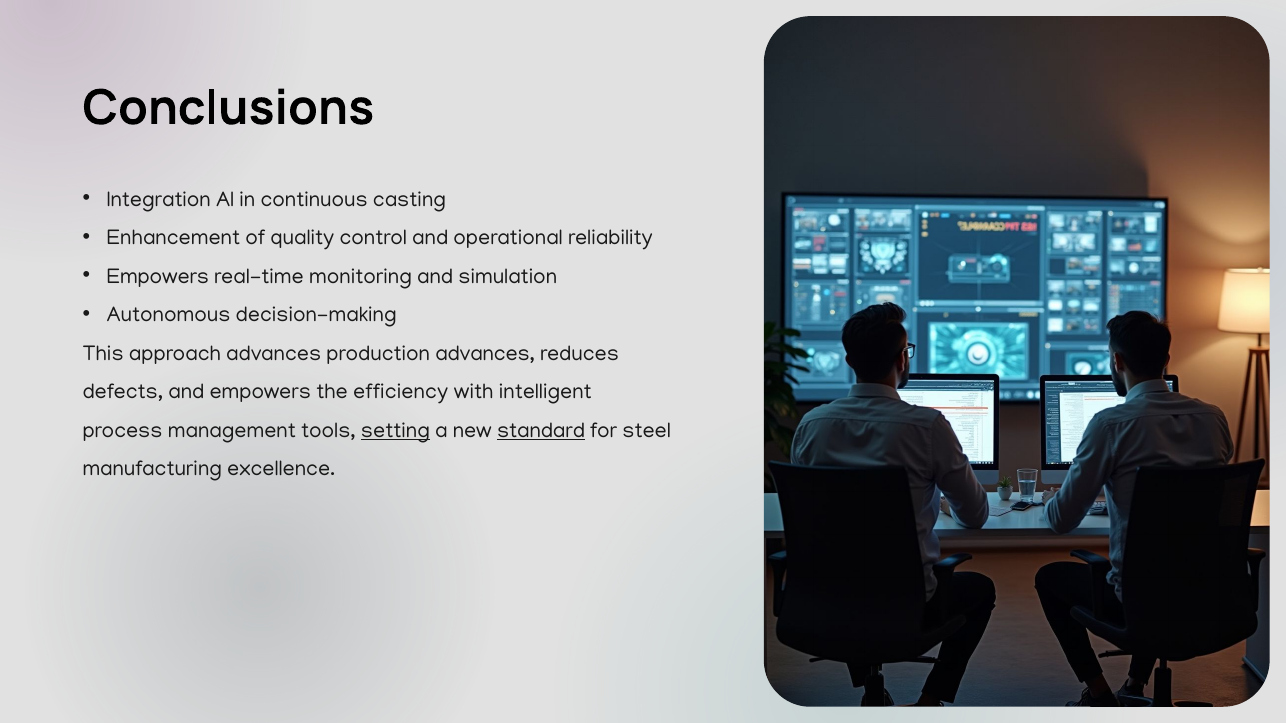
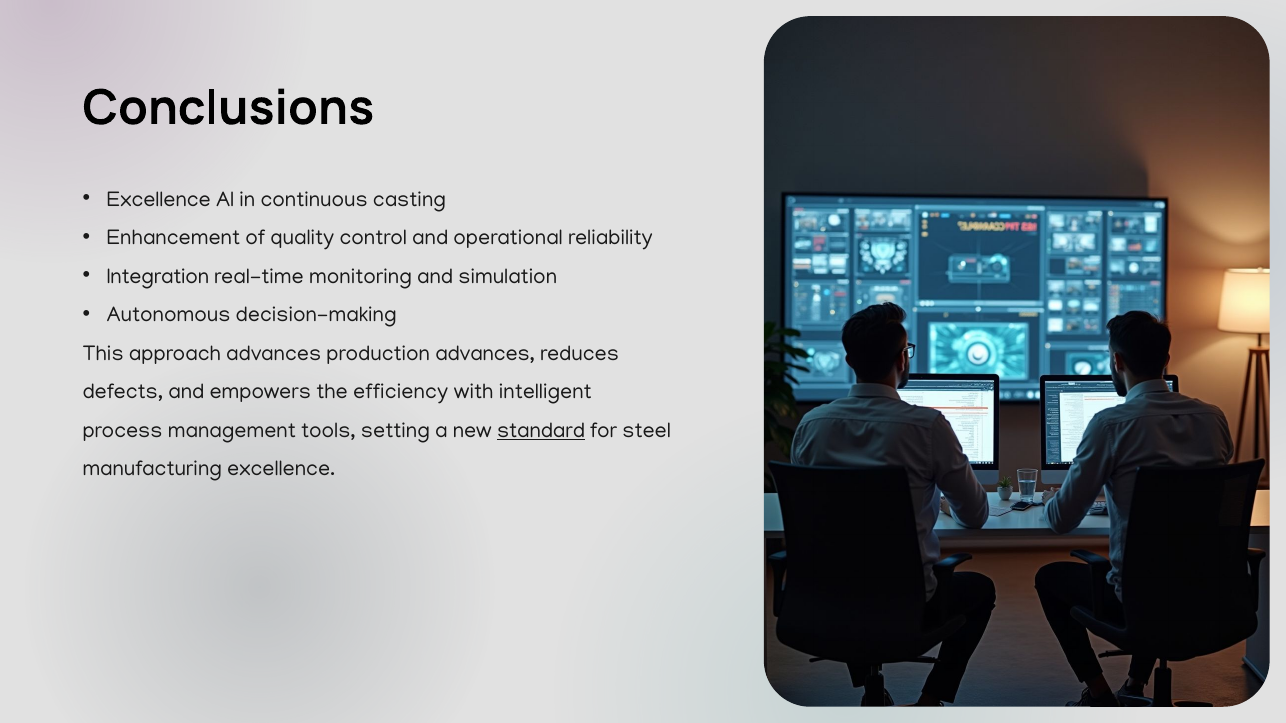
Integration: Integration -> Excellence (159, 199)
Empowers: Empowers -> Integration (158, 276)
setting underline: present -> none (395, 431)
